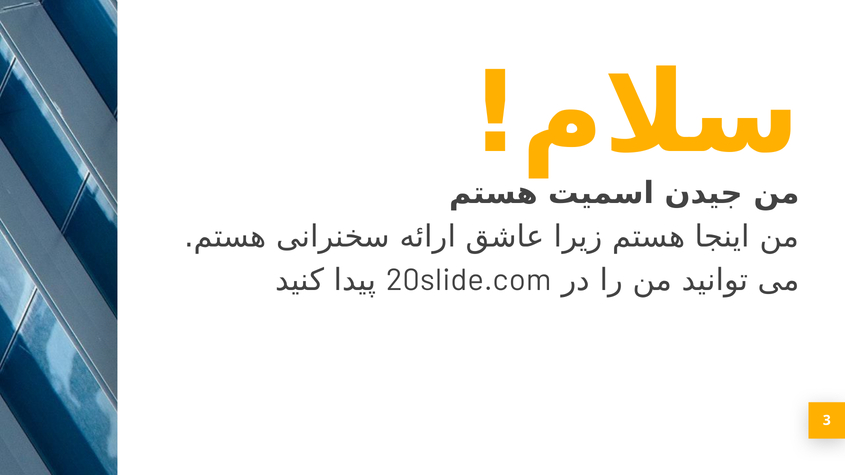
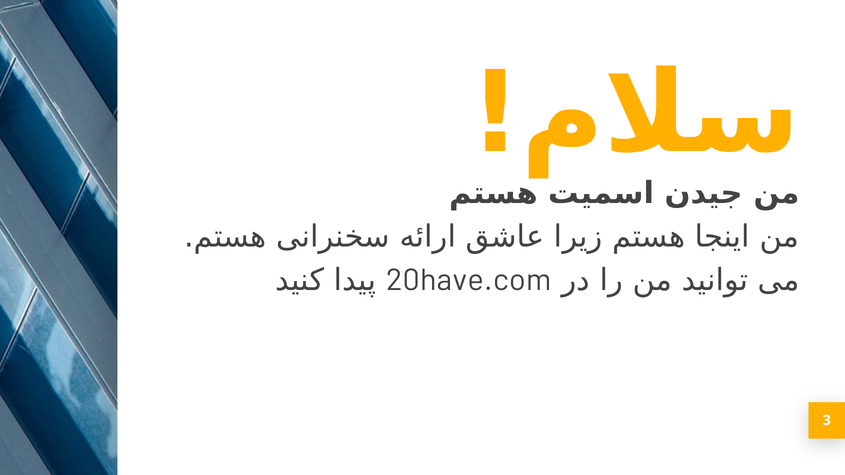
20slide.com: 20slide.com -> 20have.com (469, 280)
